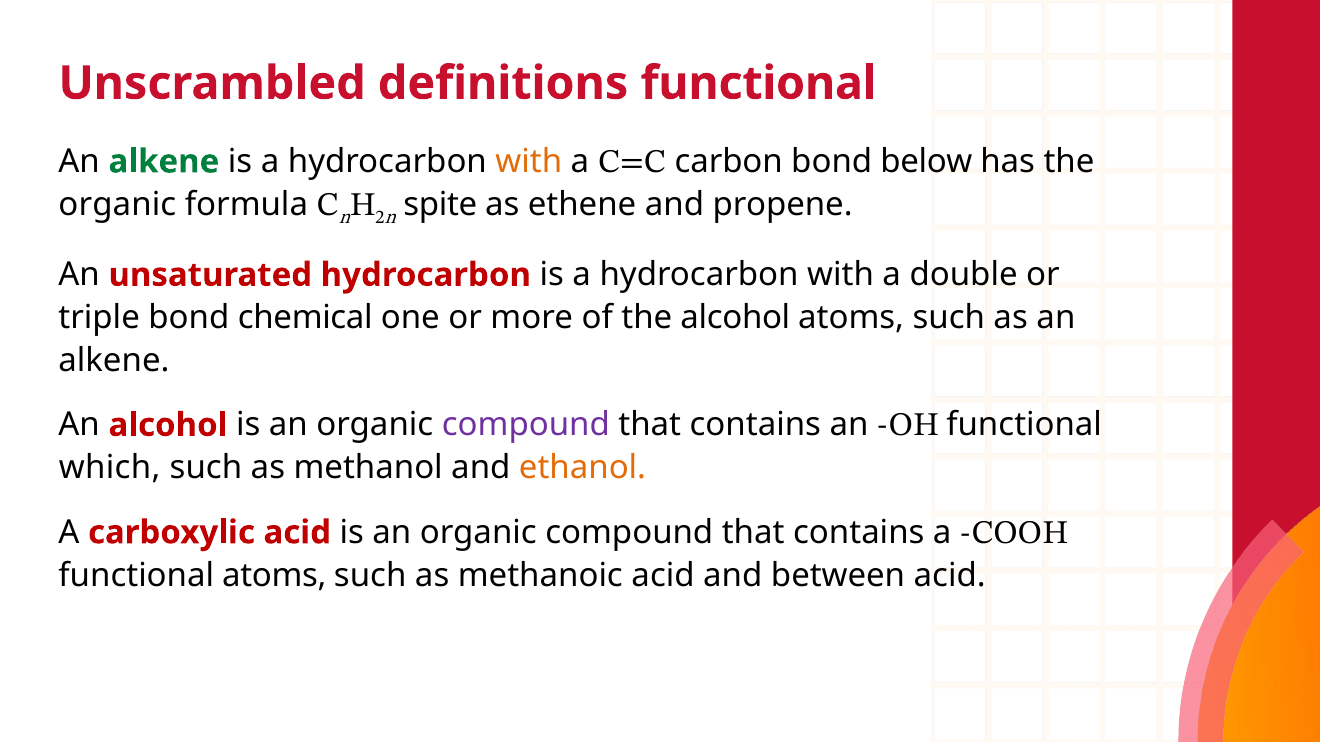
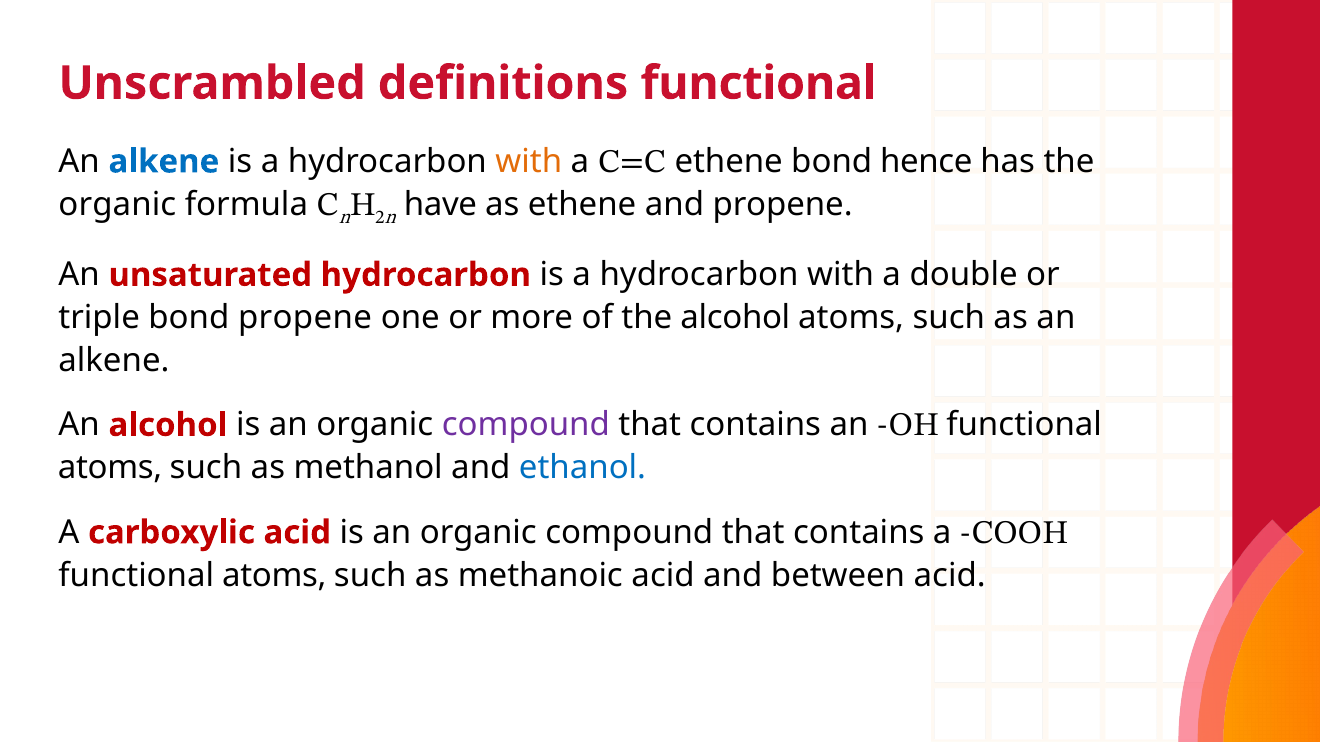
alkene colour: green -> blue (164, 162)
carbon: carbon -> ethene (729, 162)
below: below -> hence (926, 162)
spite: spite -> have (440, 205)
bond chemical: chemical -> propene (305, 318)
which: which -> atoms (110, 468)
ethanol colour: orange -> blue (583, 468)
